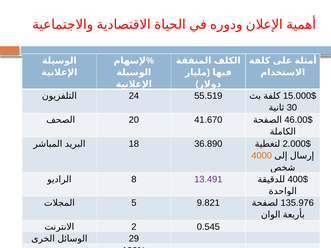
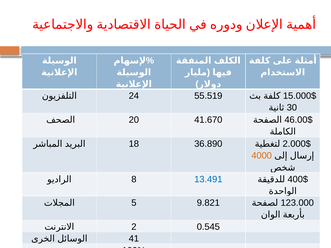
13.491 colour: purple -> blue (208, 179)
135.976: 135.976 -> 123.000 (297, 203)
29: 29 -> 41 (134, 239)
